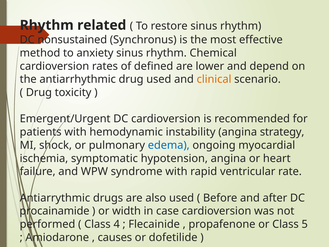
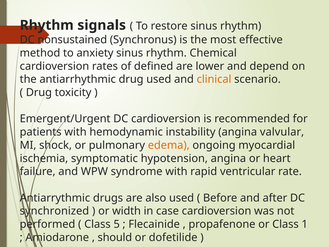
related: related -> signals (102, 25)
strategy: strategy -> valvular (282, 132)
edema colour: blue -> orange (169, 145)
procainamide: procainamide -> synchronized (54, 211)
4: 4 -> 5 (117, 224)
5: 5 -> 1 (305, 224)
causes: causes -> should (115, 237)
